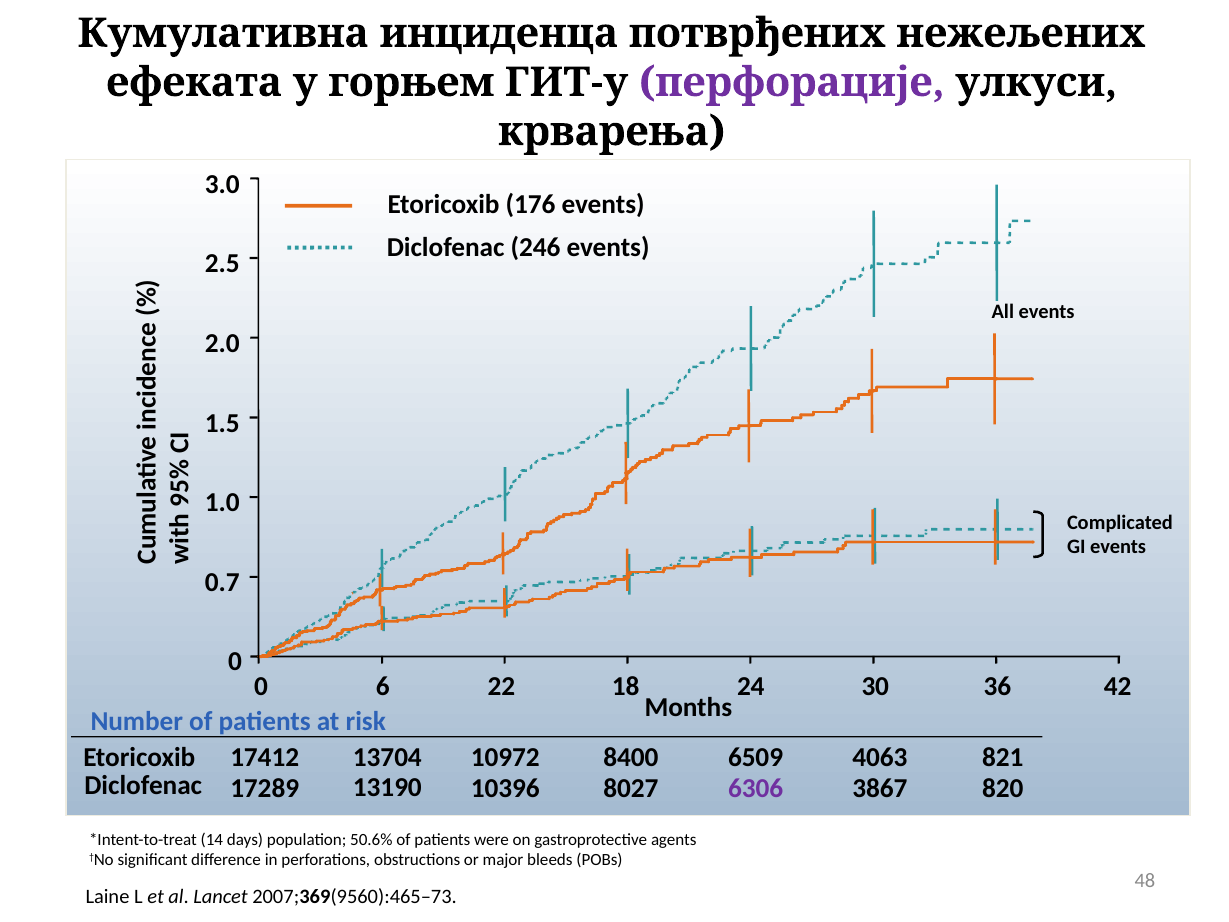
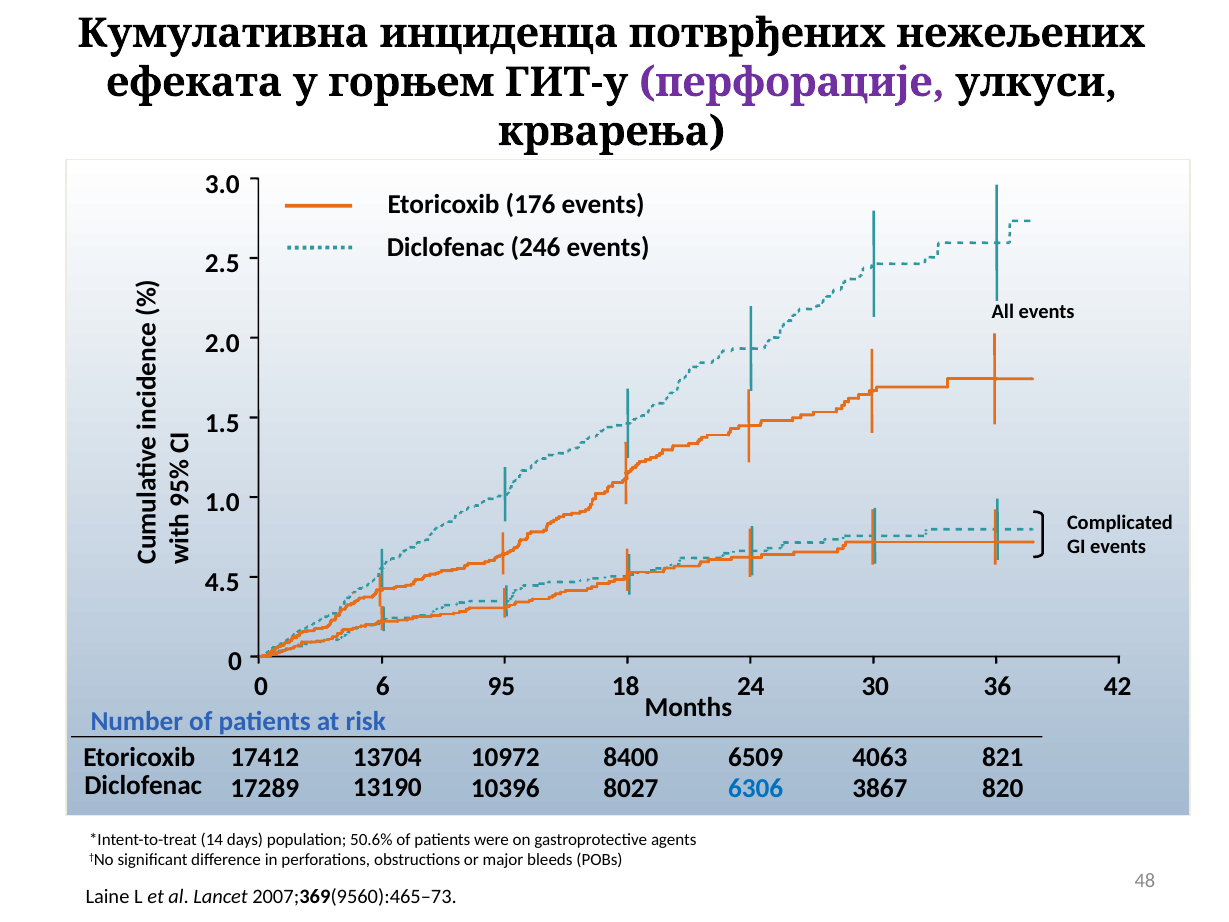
0.7: 0.7 -> 4.5 (222, 582)
22: 22 -> 95 (501, 686)
6306 colour: purple -> blue (756, 788)
